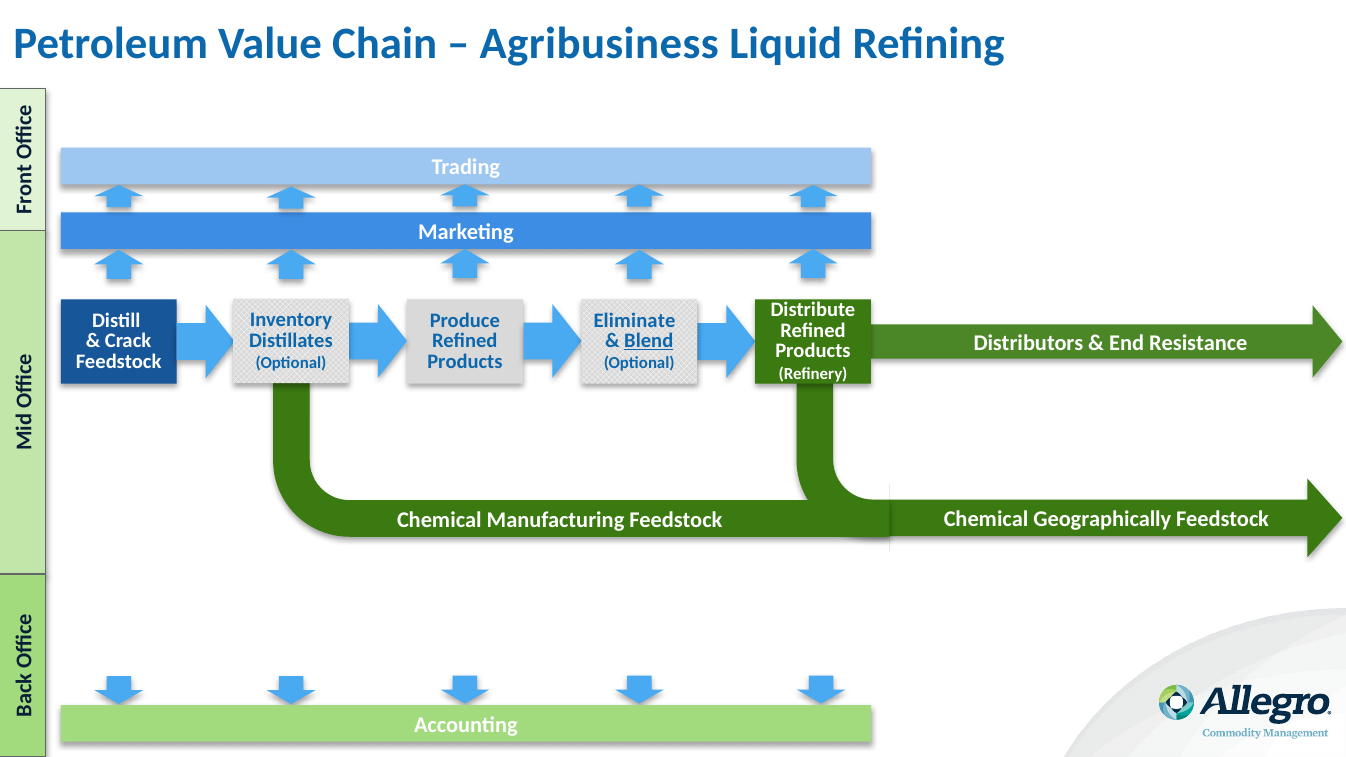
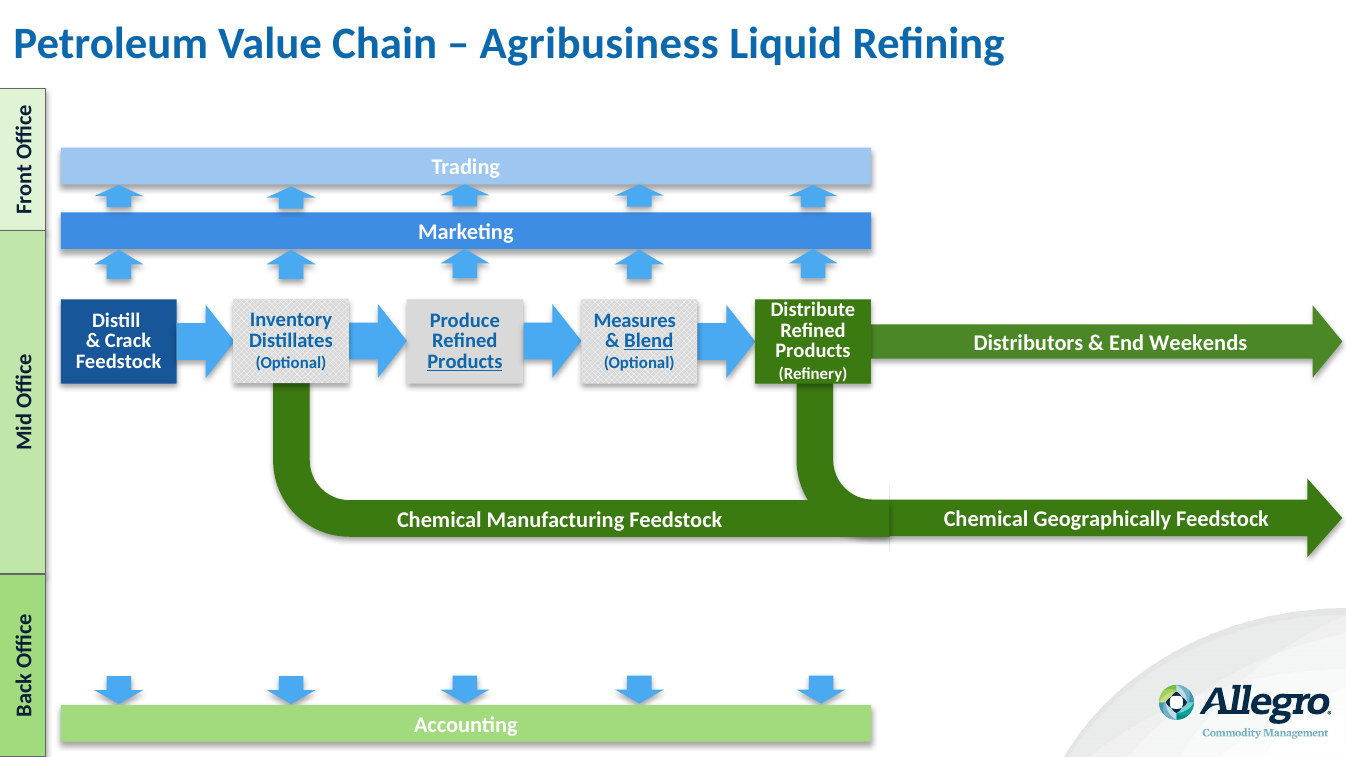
Eliminate: Eliminate -> Measures (635, 320)
Resistance: Resistance -> Weekends (1198, 343)
Products underline: none -> present (465, 362)
